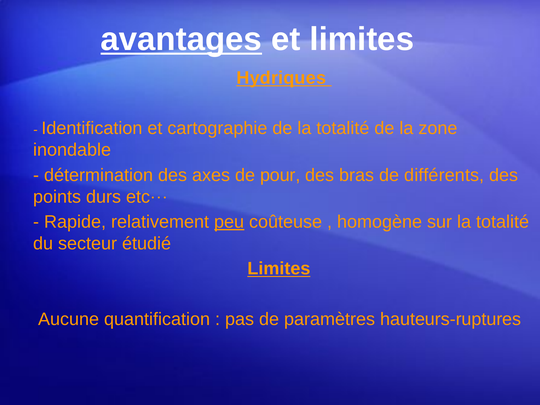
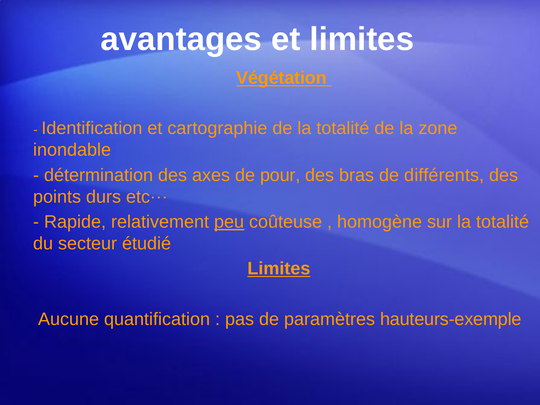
avantages underline: present -> none (181, 39)
Hydriques: Hydriques -> Végétation (281, 78)
hauteurs-ruptures: hauteurs-ruptures -> hauteurs-exemple (451, 319)
